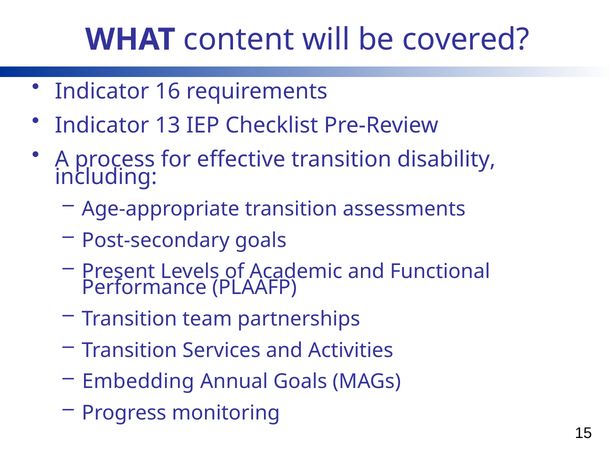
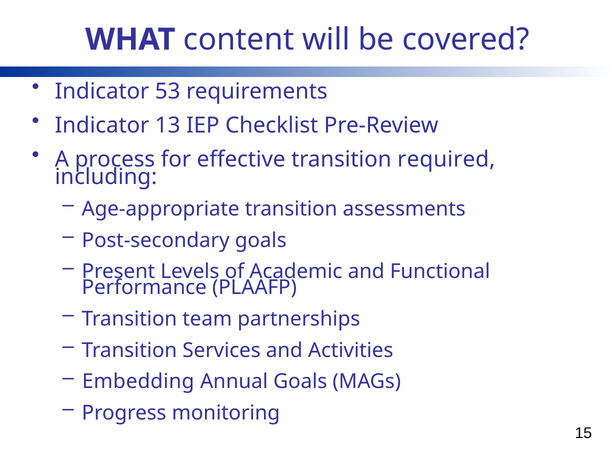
16: 16 -> 53 (168, 92)
disability: disability -> required (446, 160)
